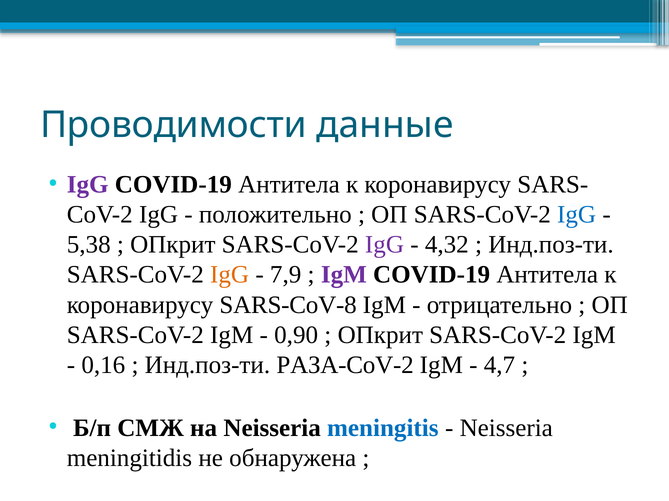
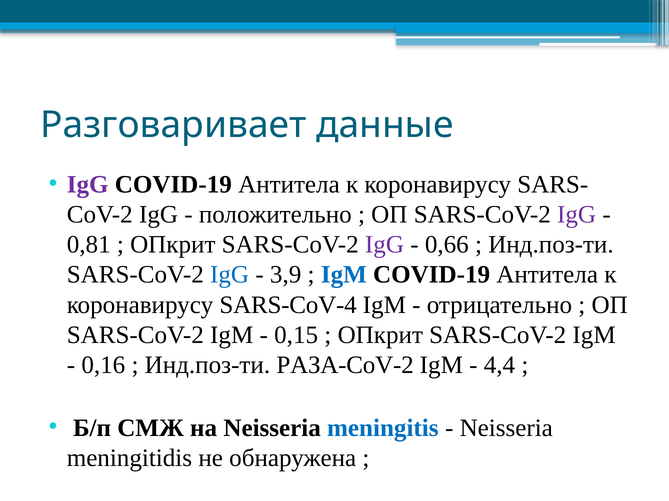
Проводимости: Проводимости -> Разговаривает (173, 125)
IgG colour: blue -> purple (577, 215)
5,38: 5,38 -> 0,81 (89, 245)
4,32: 4,32 -> 0,66 (447, 245)
IgG colour: orange -> blue (230, 275)
7,9: 7,9 -> 3,9 (286, 275)
IgM colour: purple -> blue (344, 275)
SARS-CoV-8: SARS-CoV-8 -> SARS-CoV-4 (288, 305)
0,90: 0,90 -> 0,15 (296, 335)
4,7: 4,7 -> 4,4 (499, 365)
